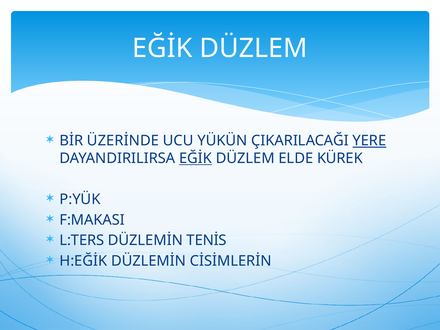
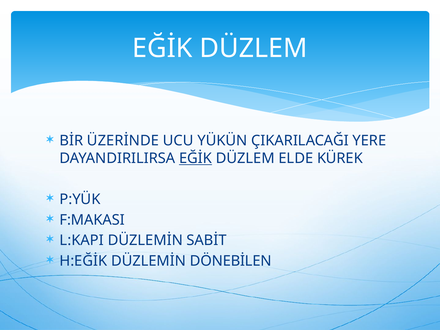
YERE underline: present -> none (369, 141)
L:TERS: L:TERS -> L:KAPI (82, 240)
TENİS: TENİS -> SABİT (207, 240)
CİSİMLERİN: CİSİMLERİN -> DÖNEBİLEN (231, 261)
